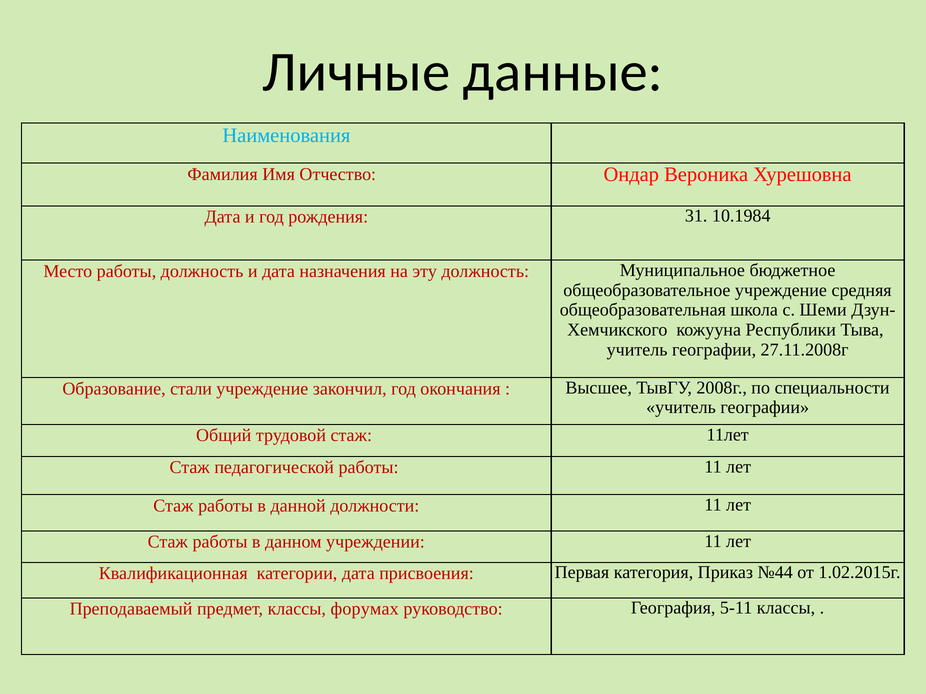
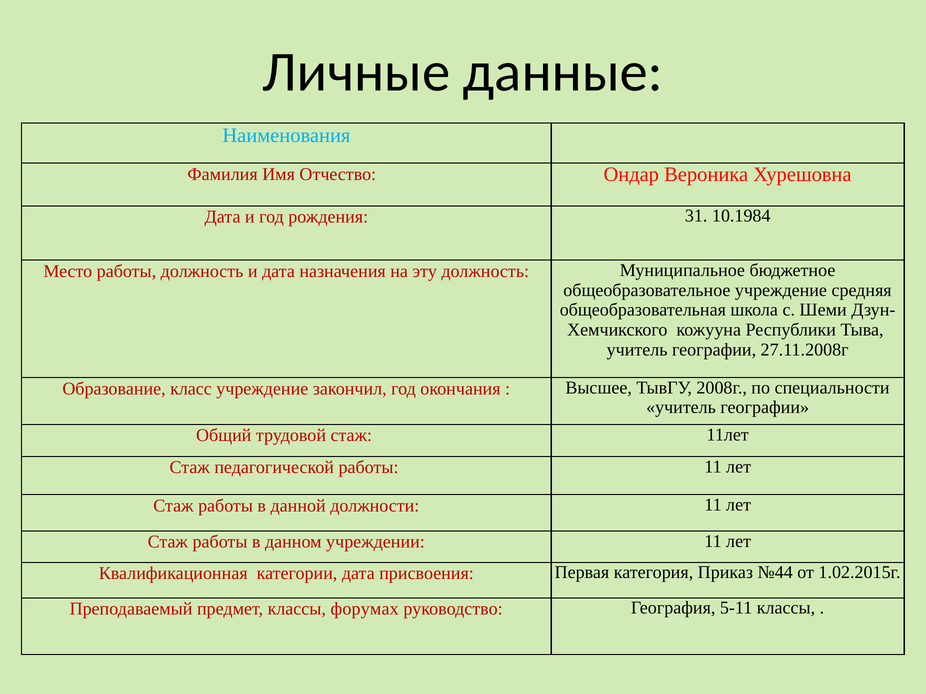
стали: стали -> класс (191, 389)
